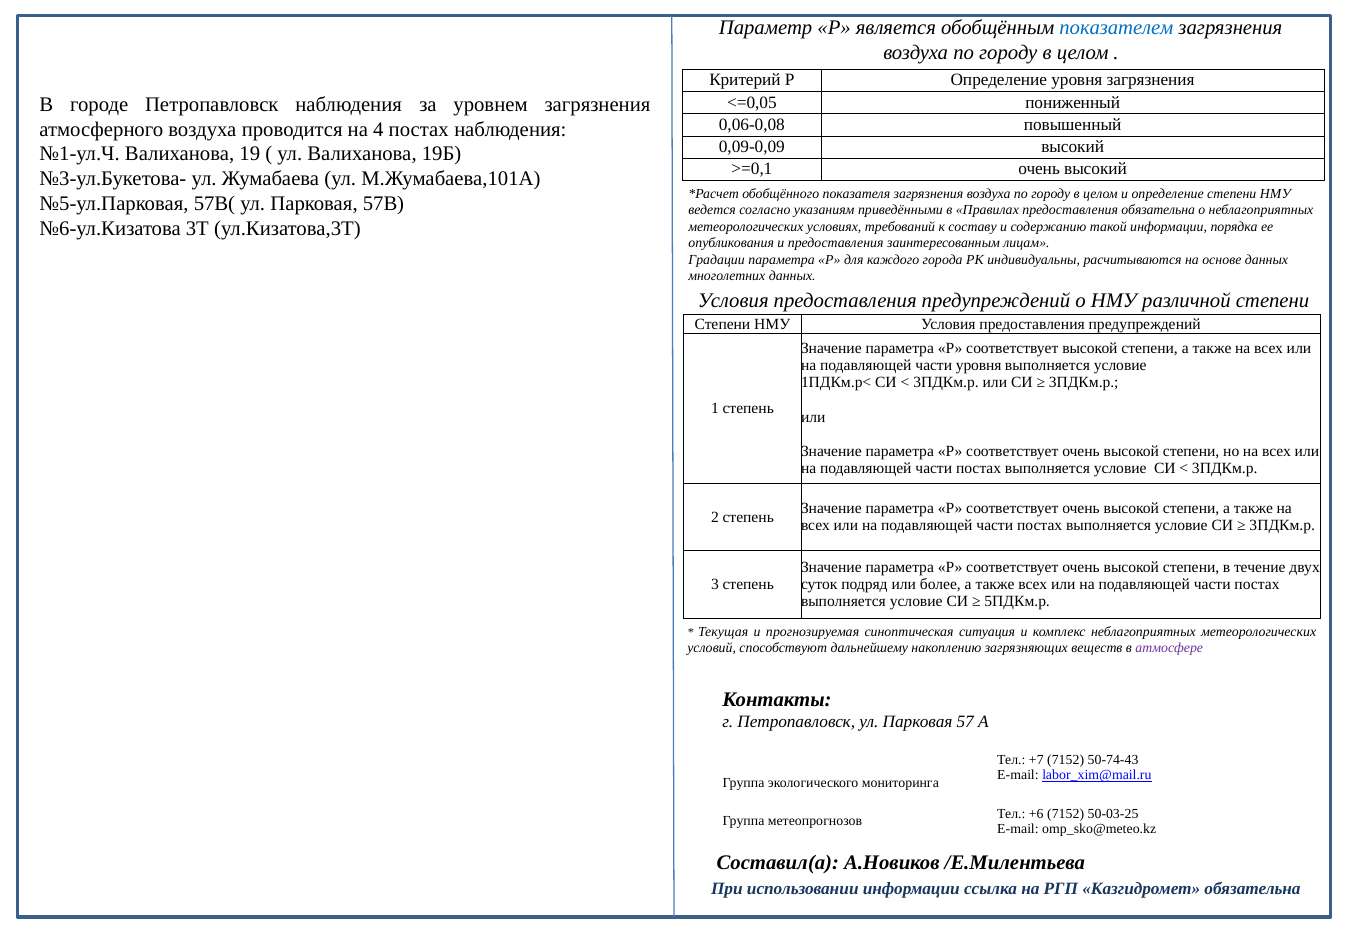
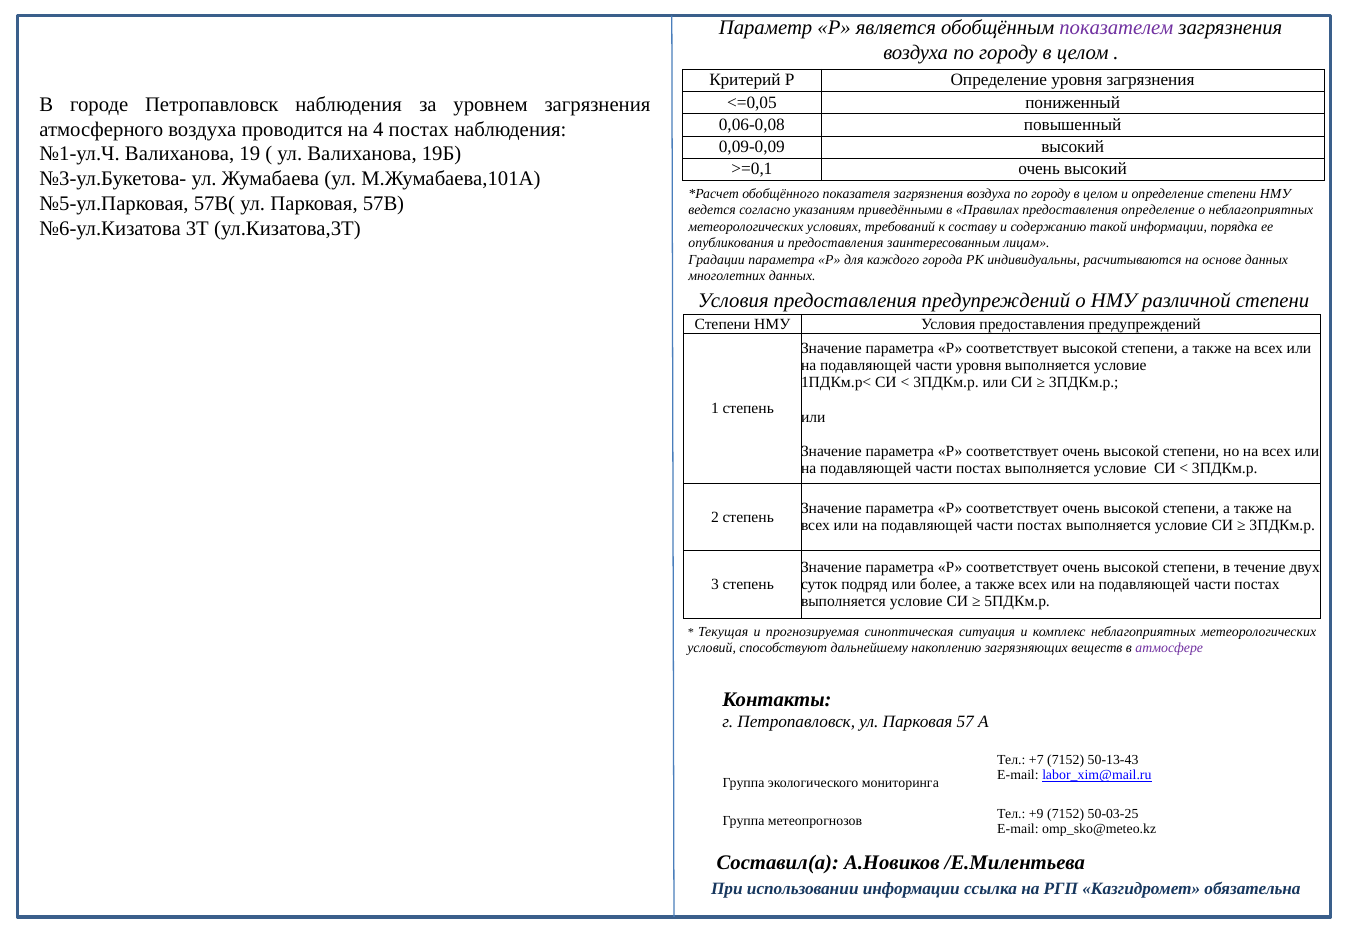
показателем colour: blue -> purple (1116, 28)
предоставления обязательна: обязательна -> определение (1158, 210)
50-74-43: 50-74-43 -> 50-13-43 (1113, 760)
+6: +6 -> +9 (1036, 814)
